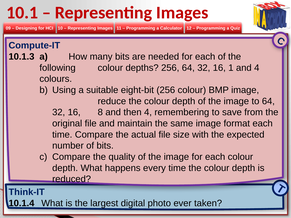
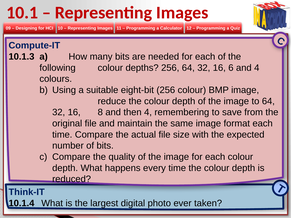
1: 1 -> 6 (231, 68)
